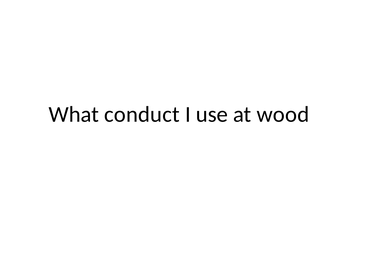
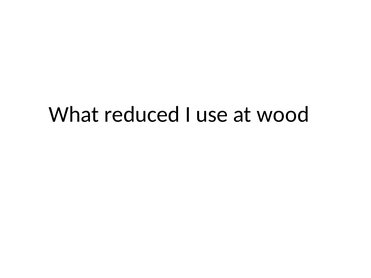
conduct: conduct -> reduced (142, 114)
